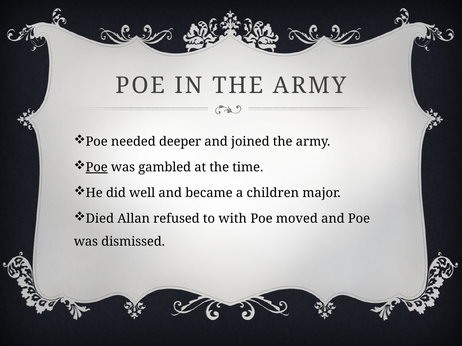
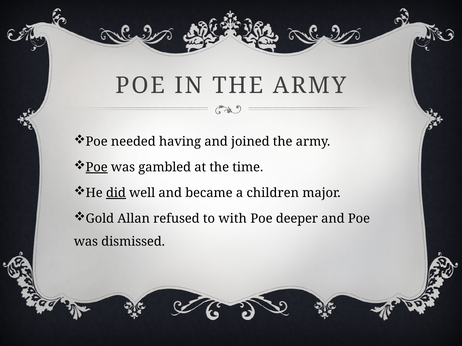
deeper: deeper -> having (180, 142)
did underline: none -> present (116, 193)
Died: Died -> Gold (100, 219)
moved: moved -> deeper (297, 219)
